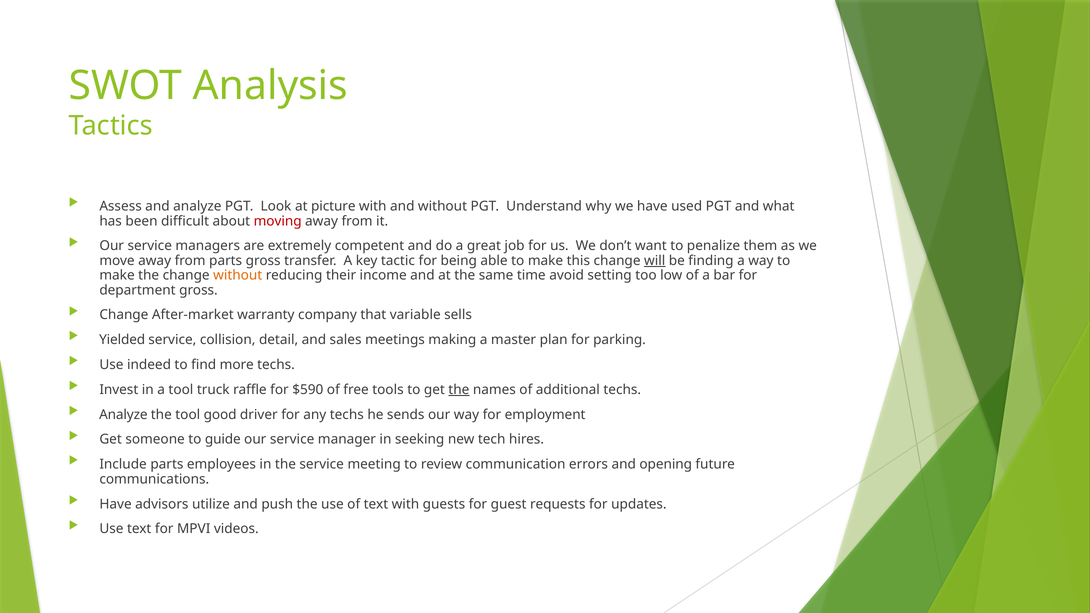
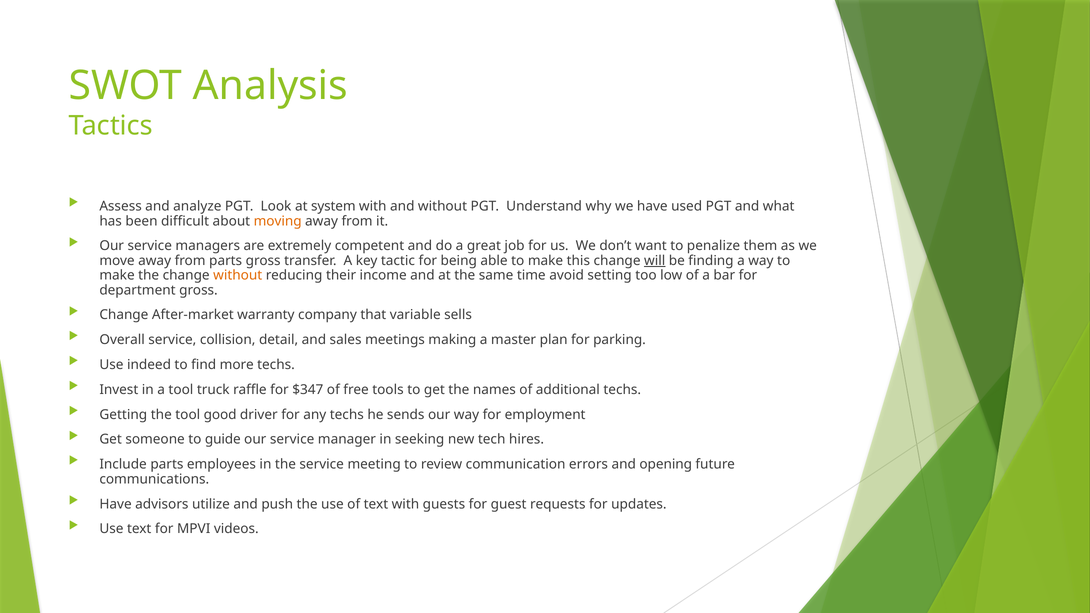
picture: picture -> system (333, 206)
moving colour: red -> orange (278, 221)
Yielded: Yielded -> Overall (122, 340)
$590: $590 -> $347 (308, 390)
the underline: present -> none (459, 390)
Analyze: Analyze -> Getting (123, 415)
